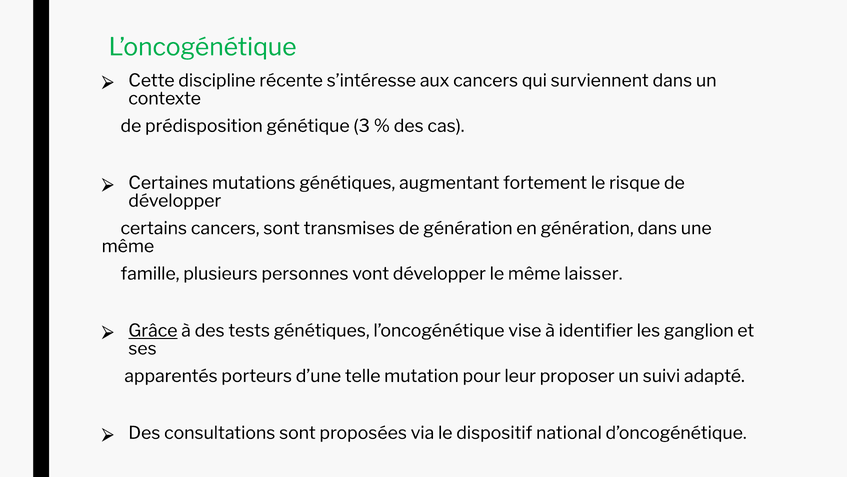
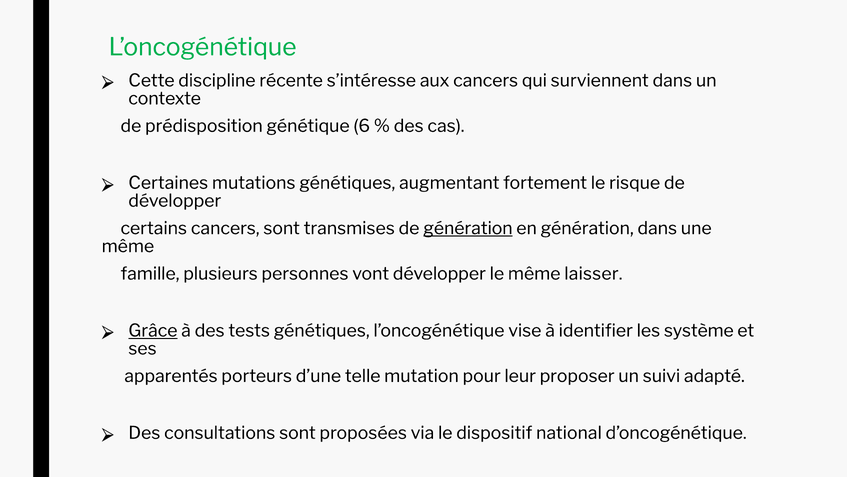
3: 3 -> 6 (362, 126)
génération underline: none -> present (468, 228)
ganglion: ganglion -> système (699, 330)
